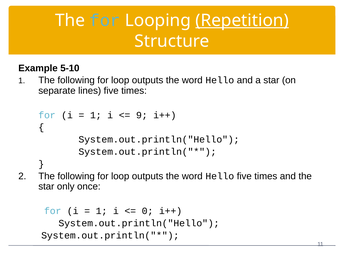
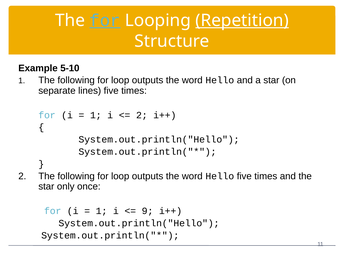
for underline: none -> present (105, 20)
9: 9 -> 2 (142, 115)
0: 0 -> 9 (148, 211)
